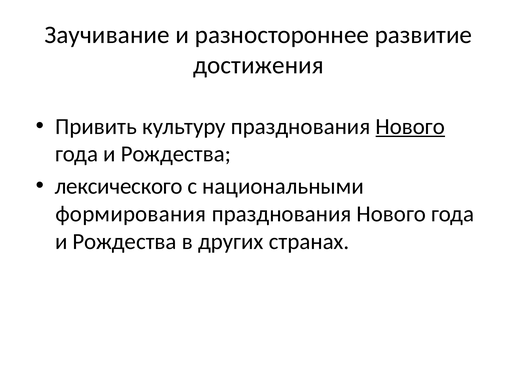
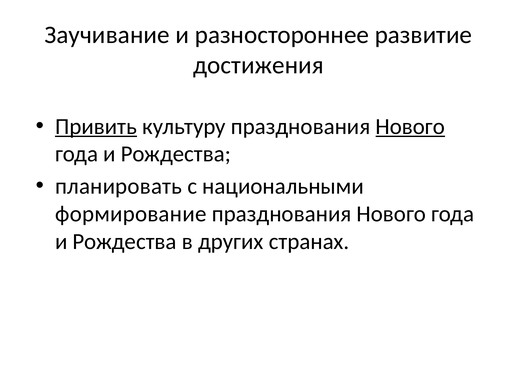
Привить underline: none -> present (96, 126)
лексического: лексического -> планировать (119, 186)
формирования: формирования -> формирование (131, 214)
